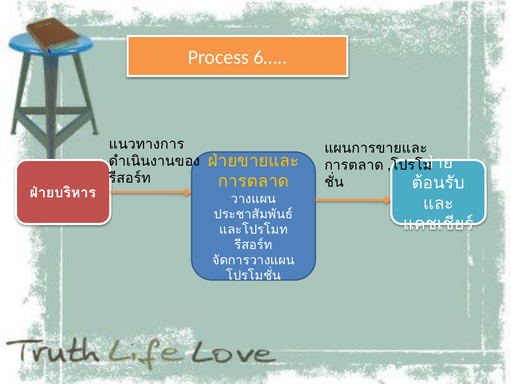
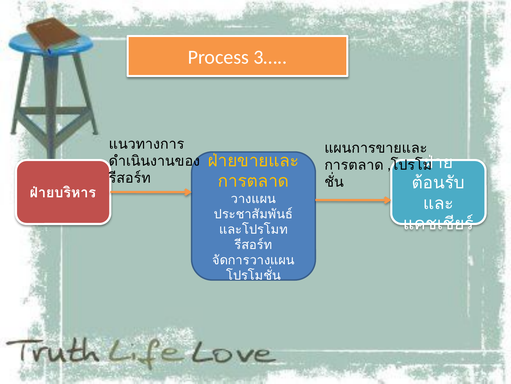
6…: 6… -> 3… (270, 57)
